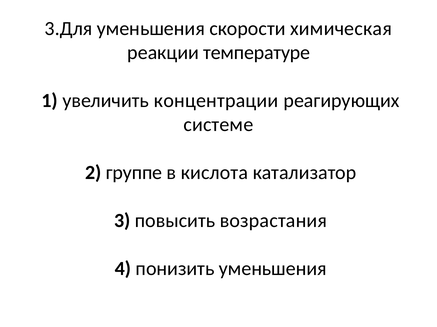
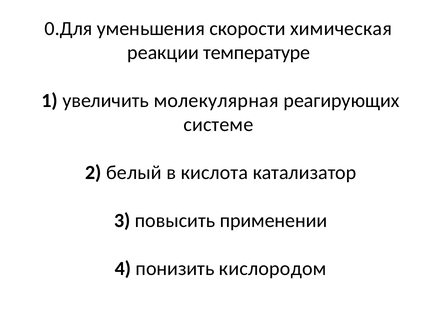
3.Для: 3.Для -> 0.Для (69, 29)
концентрации: концентрации -> молекулярная (216, 101)
группе: группе -> белый (134, 173)
возрастания: возрастания -> применении (274, 221)
понизить уменьшения: уменьшения -> кислородом (273, 269)
